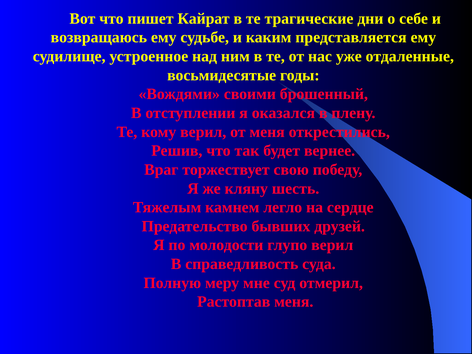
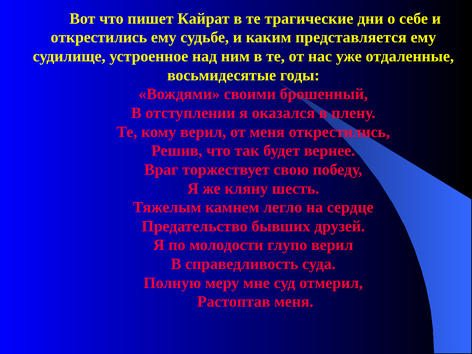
возвращаюсь: возвращаюсь -> открестились (99, 37)
